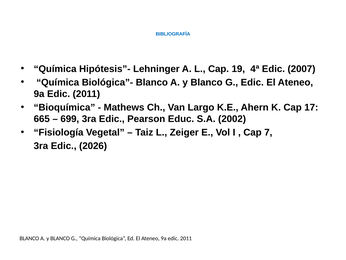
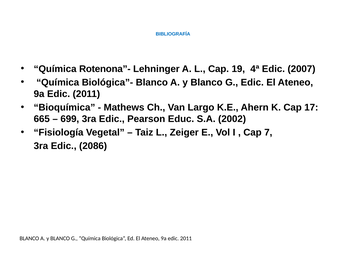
Hipótesis”-: Hipótesis”- -> Rotenona”- (105, 69)
2026: 2026 -> 2086 (93, 146)
